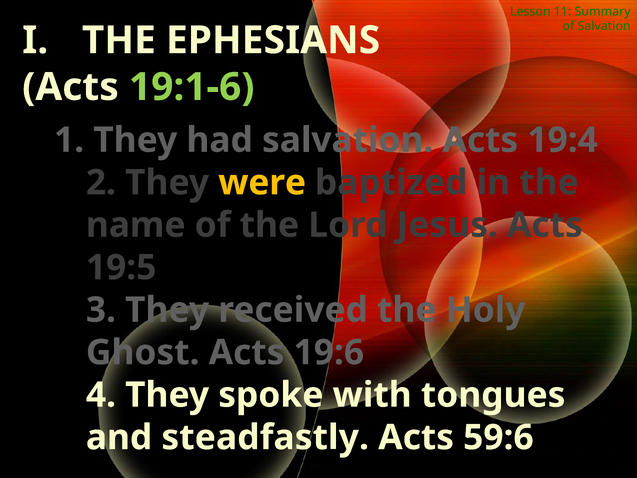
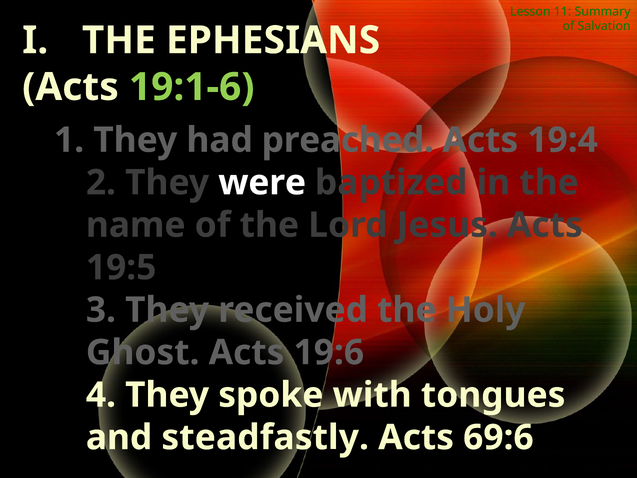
had salvation: salvation -> preached (348, 140)
were colour: yellow -> white (262, 183)
59:6: 59:6 -> 69:6 (498, 437)
